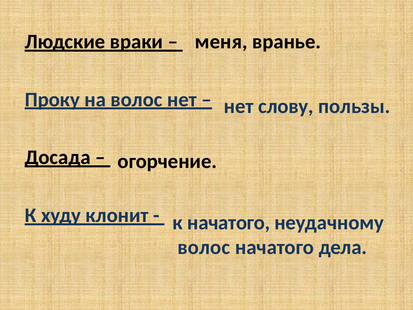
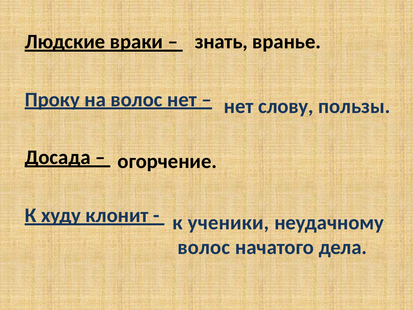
меня: меня -> знать (221, 42)
к начатого: начатого -> ученики (229, 222)
